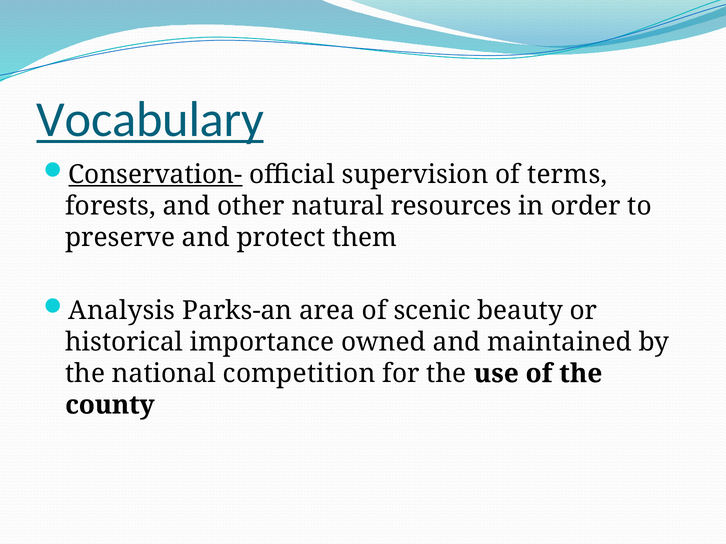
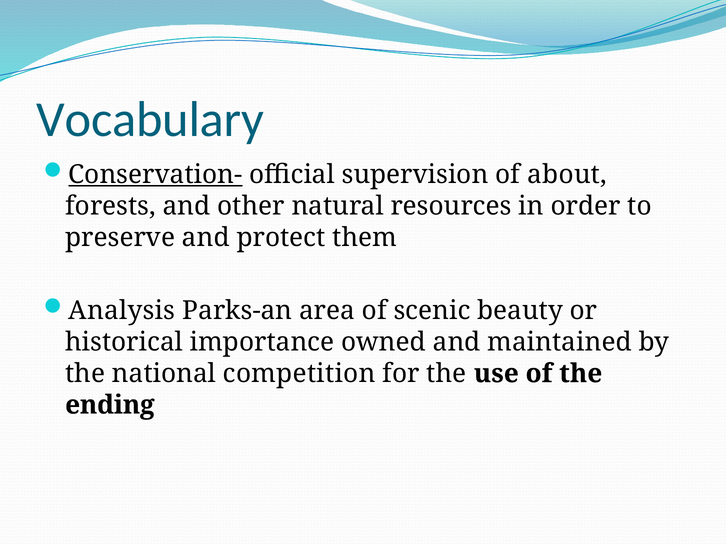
Vocabulary underline: present -> none (150, 120)
terms: terms -> about (567, 175)
county: county -> ending (110, 405)
